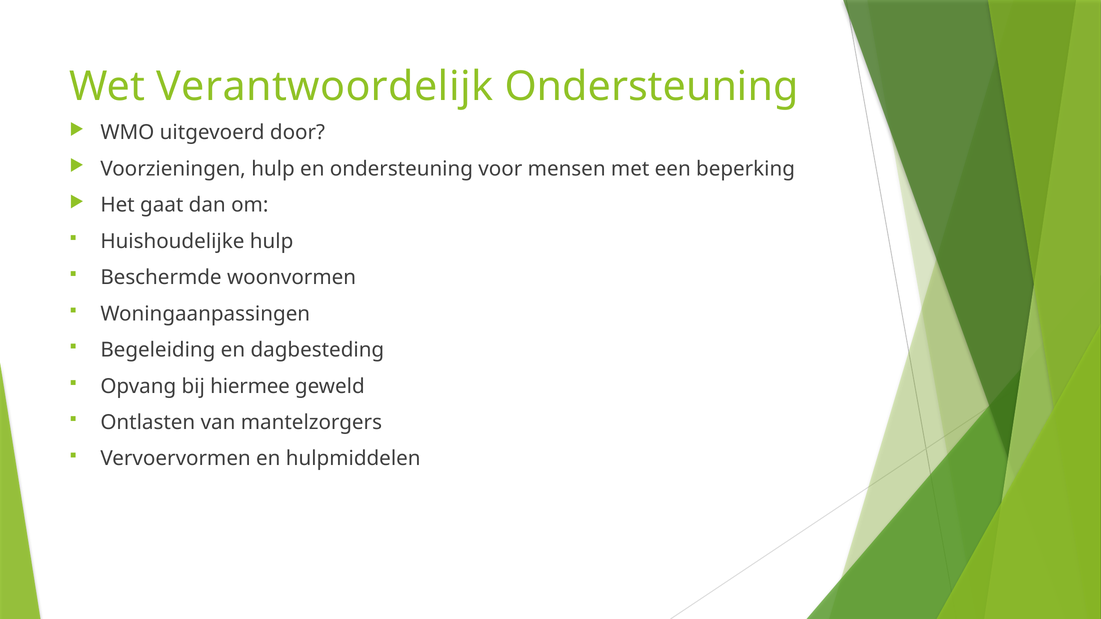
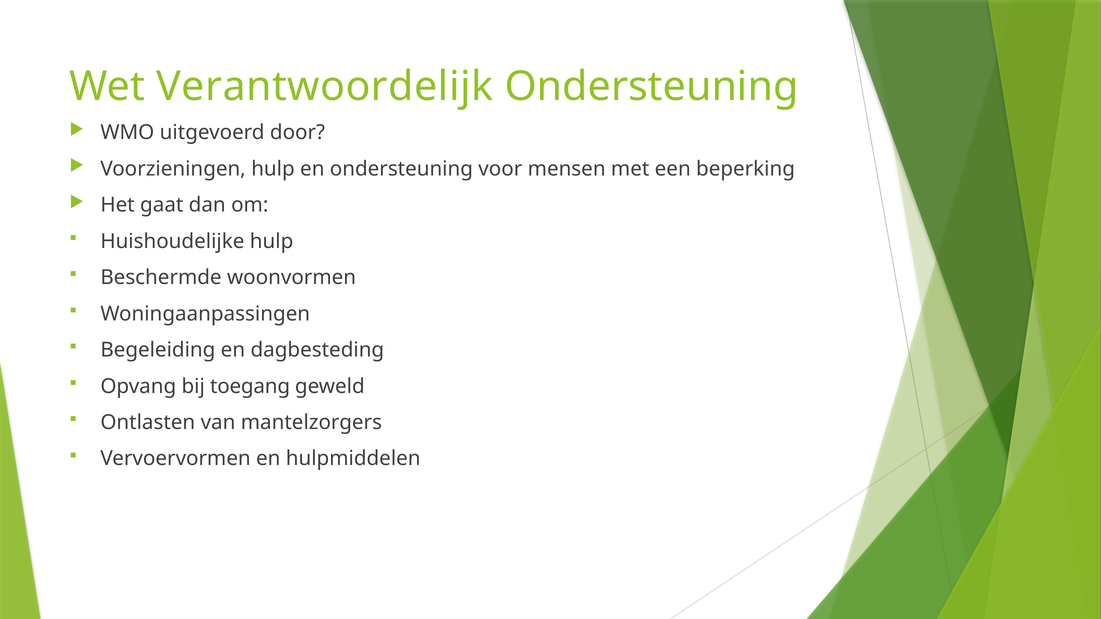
hiermee: hiermee -> toegang (250, 386)
